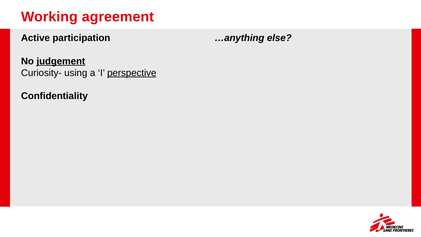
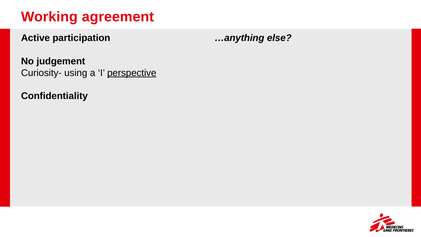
judgement underline: present -> none (61, 61)
